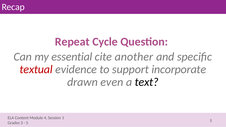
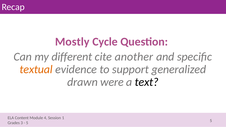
Repeat: Repeat -> Mostly (72, 42)
essential: essential -> different (72, 57)
textual colour: red -> orange (36, 69)
incorporate: incorporate -> generalized (179, 69)
even: even -> were (112, 82)
